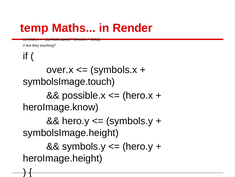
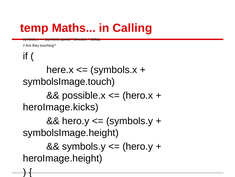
Render: Render -> Calling (132, 28)
over.x: over.x -> here.x (60, 70)
heroImage.know: heroImage.know -> heroImage.kicks (61, 107)
